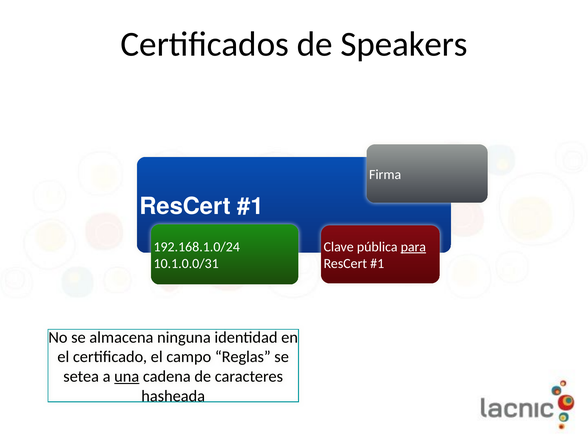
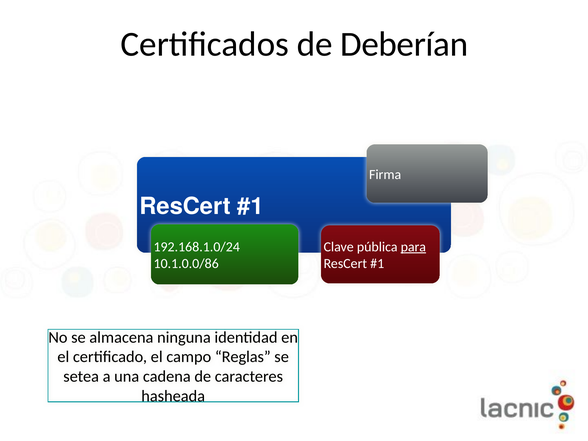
Speakers: Speakers -> Deberían (404, 44)
10.1.0.0/31: 10.1.0.0/31 -> 10.1.0.0/86 (186, 264)
una underline: present -> none (127, 377)
